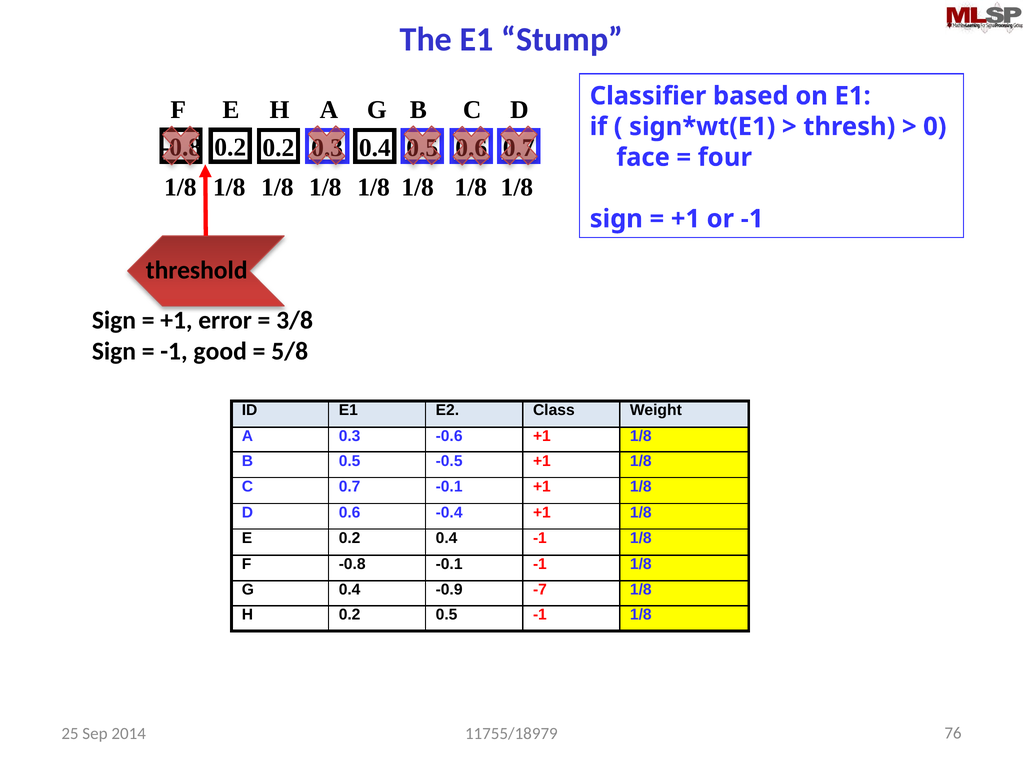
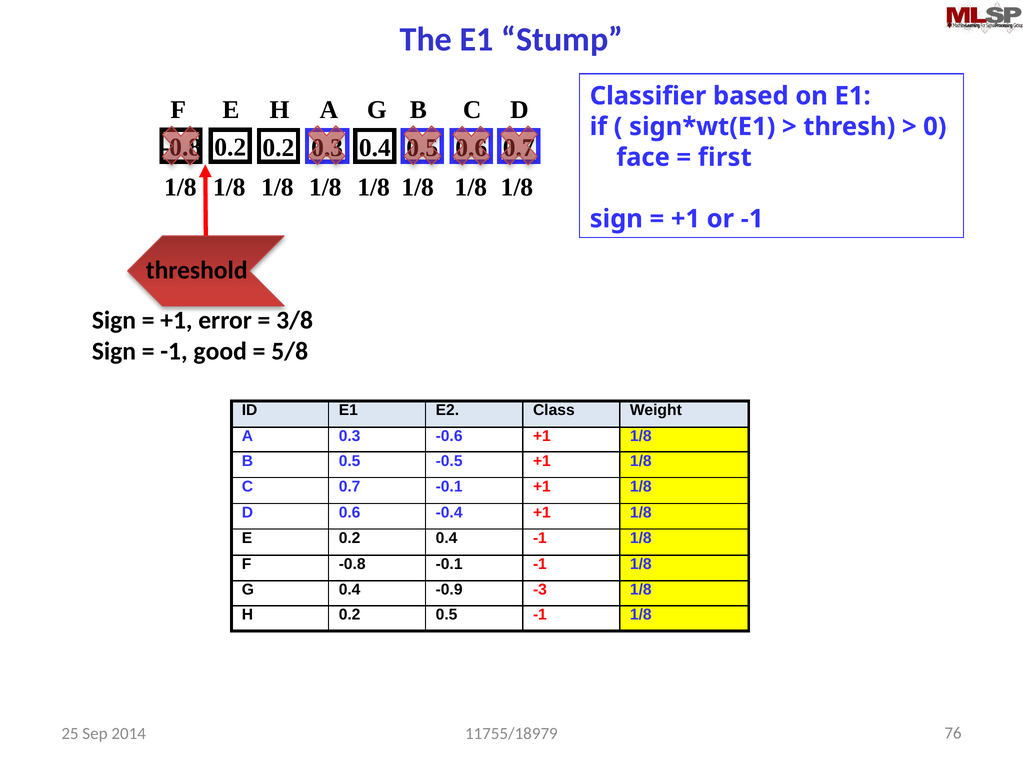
four: four -> first (725, 157)
-7: -7 -> -3 (540, 589)
